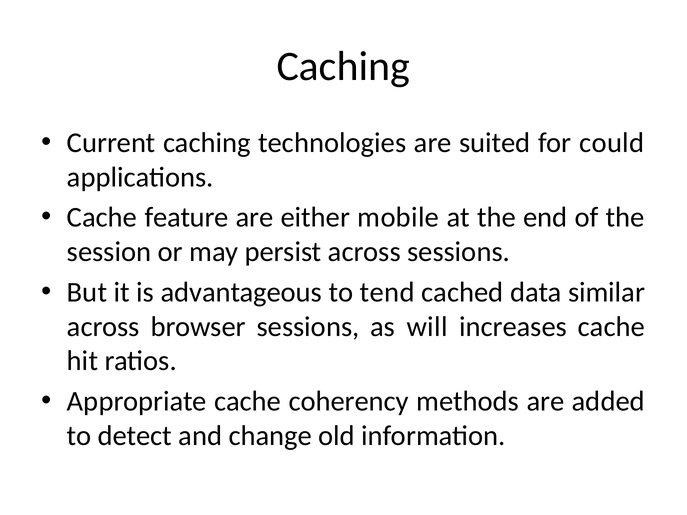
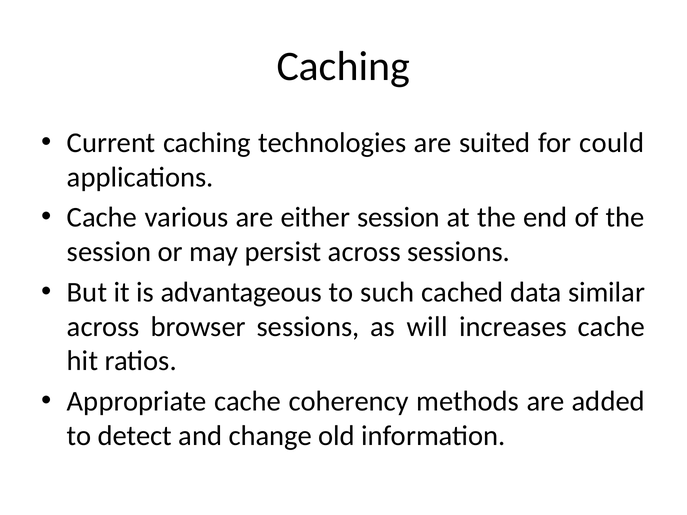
feature: feature -> various (187, 218)
either mobile: mobile -> session (399, 218)
tend: tend -> such (387, 292)
